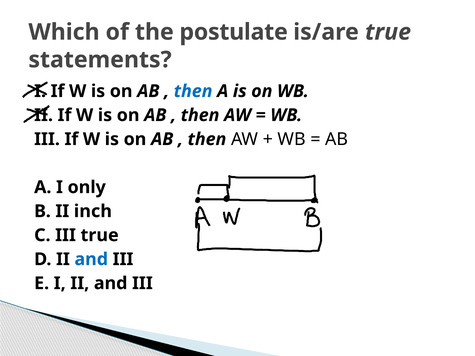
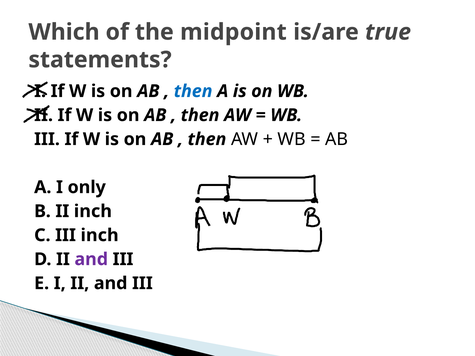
postulate: postulate -> midpoint (233, 32)
III true: true -> inch (100, 235)
and colour: blue -> purple (91, 259)
